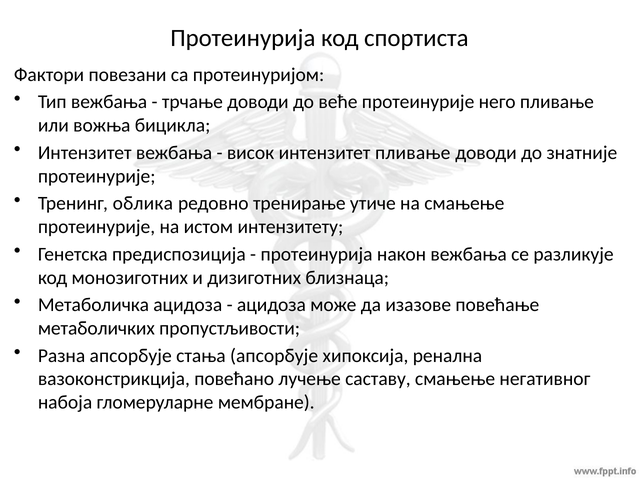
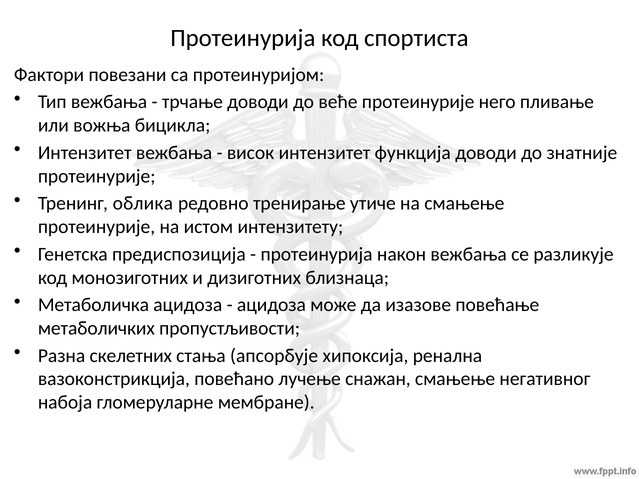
интензитет пливање: пливање -> функција (413, 153)
Разна апсорбује: апсорбује -> скелетних (131, 356)
саставу: саставу -> снажан (378, 379)
